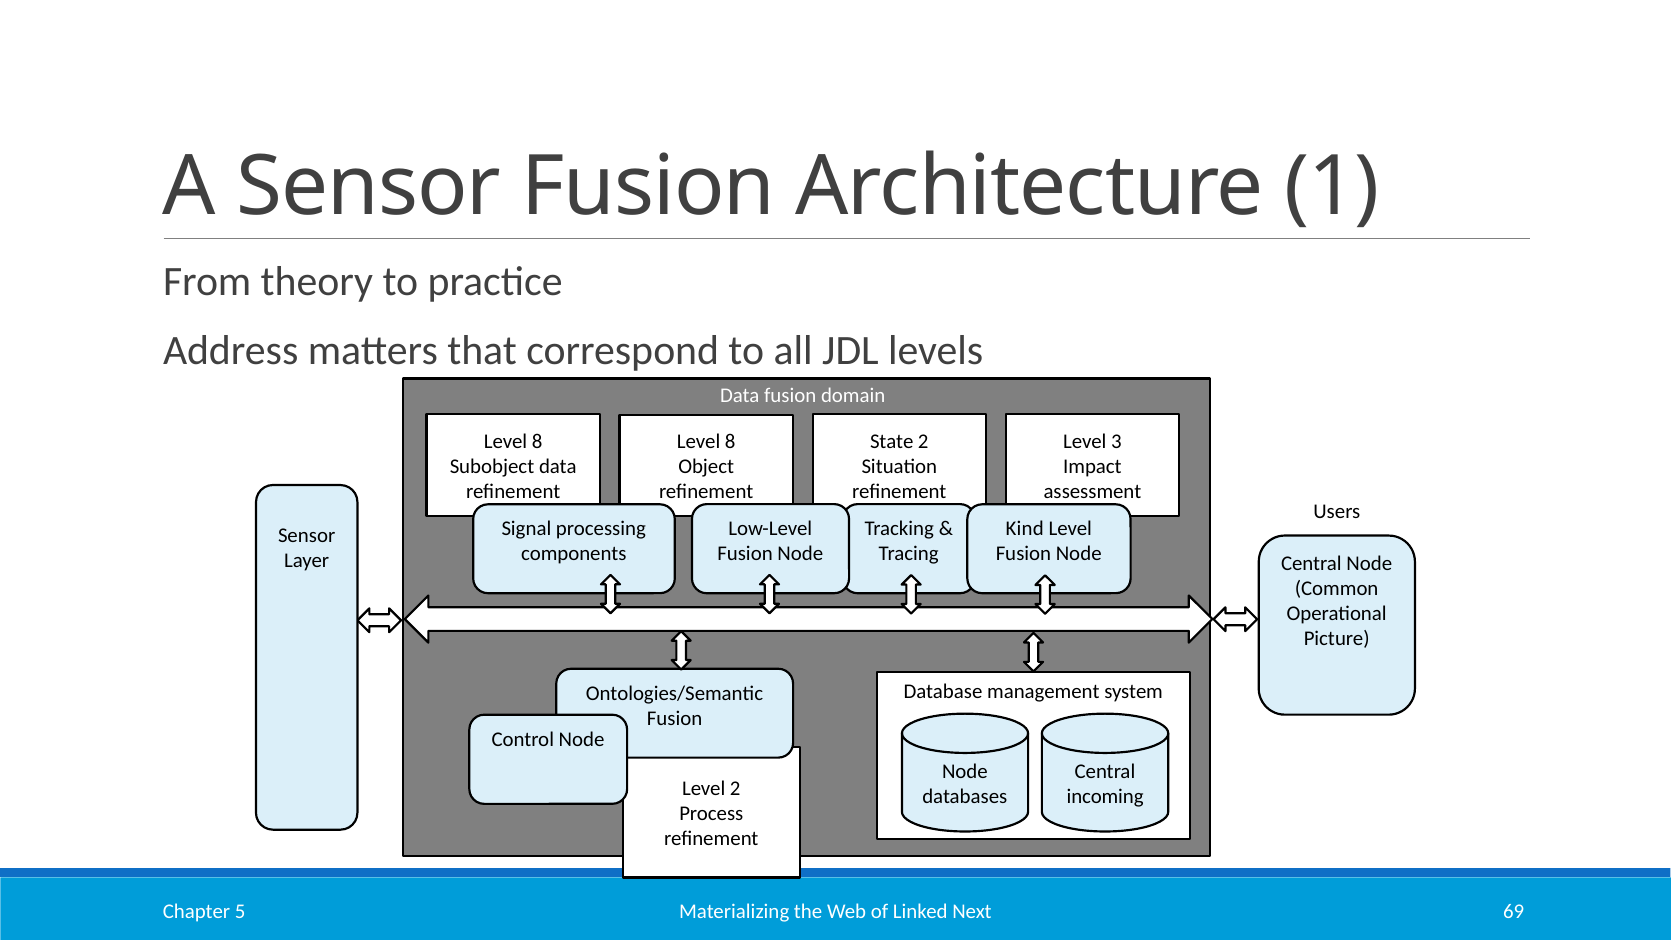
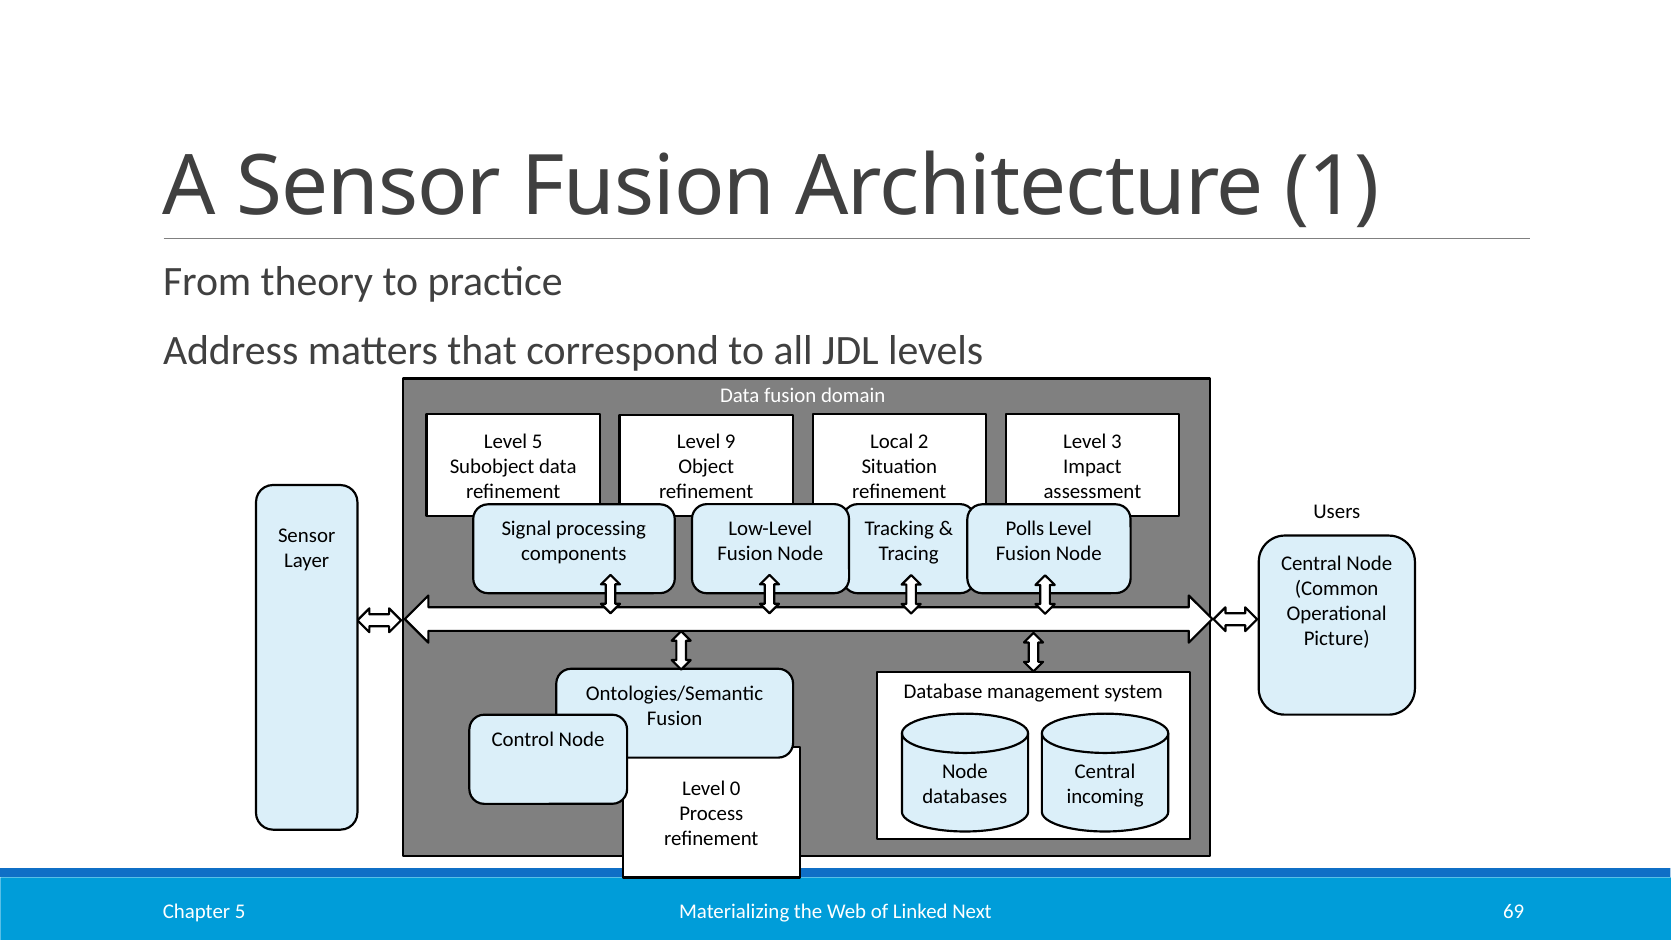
8: 8 -> 5 (537, 441)
State: State -> Local (892, 441)
8: 8 -> 9 (730, 442)
Kind: Kind -> Polls (1025, 529)
Level 2: 2 -> 0 (735, 789)
